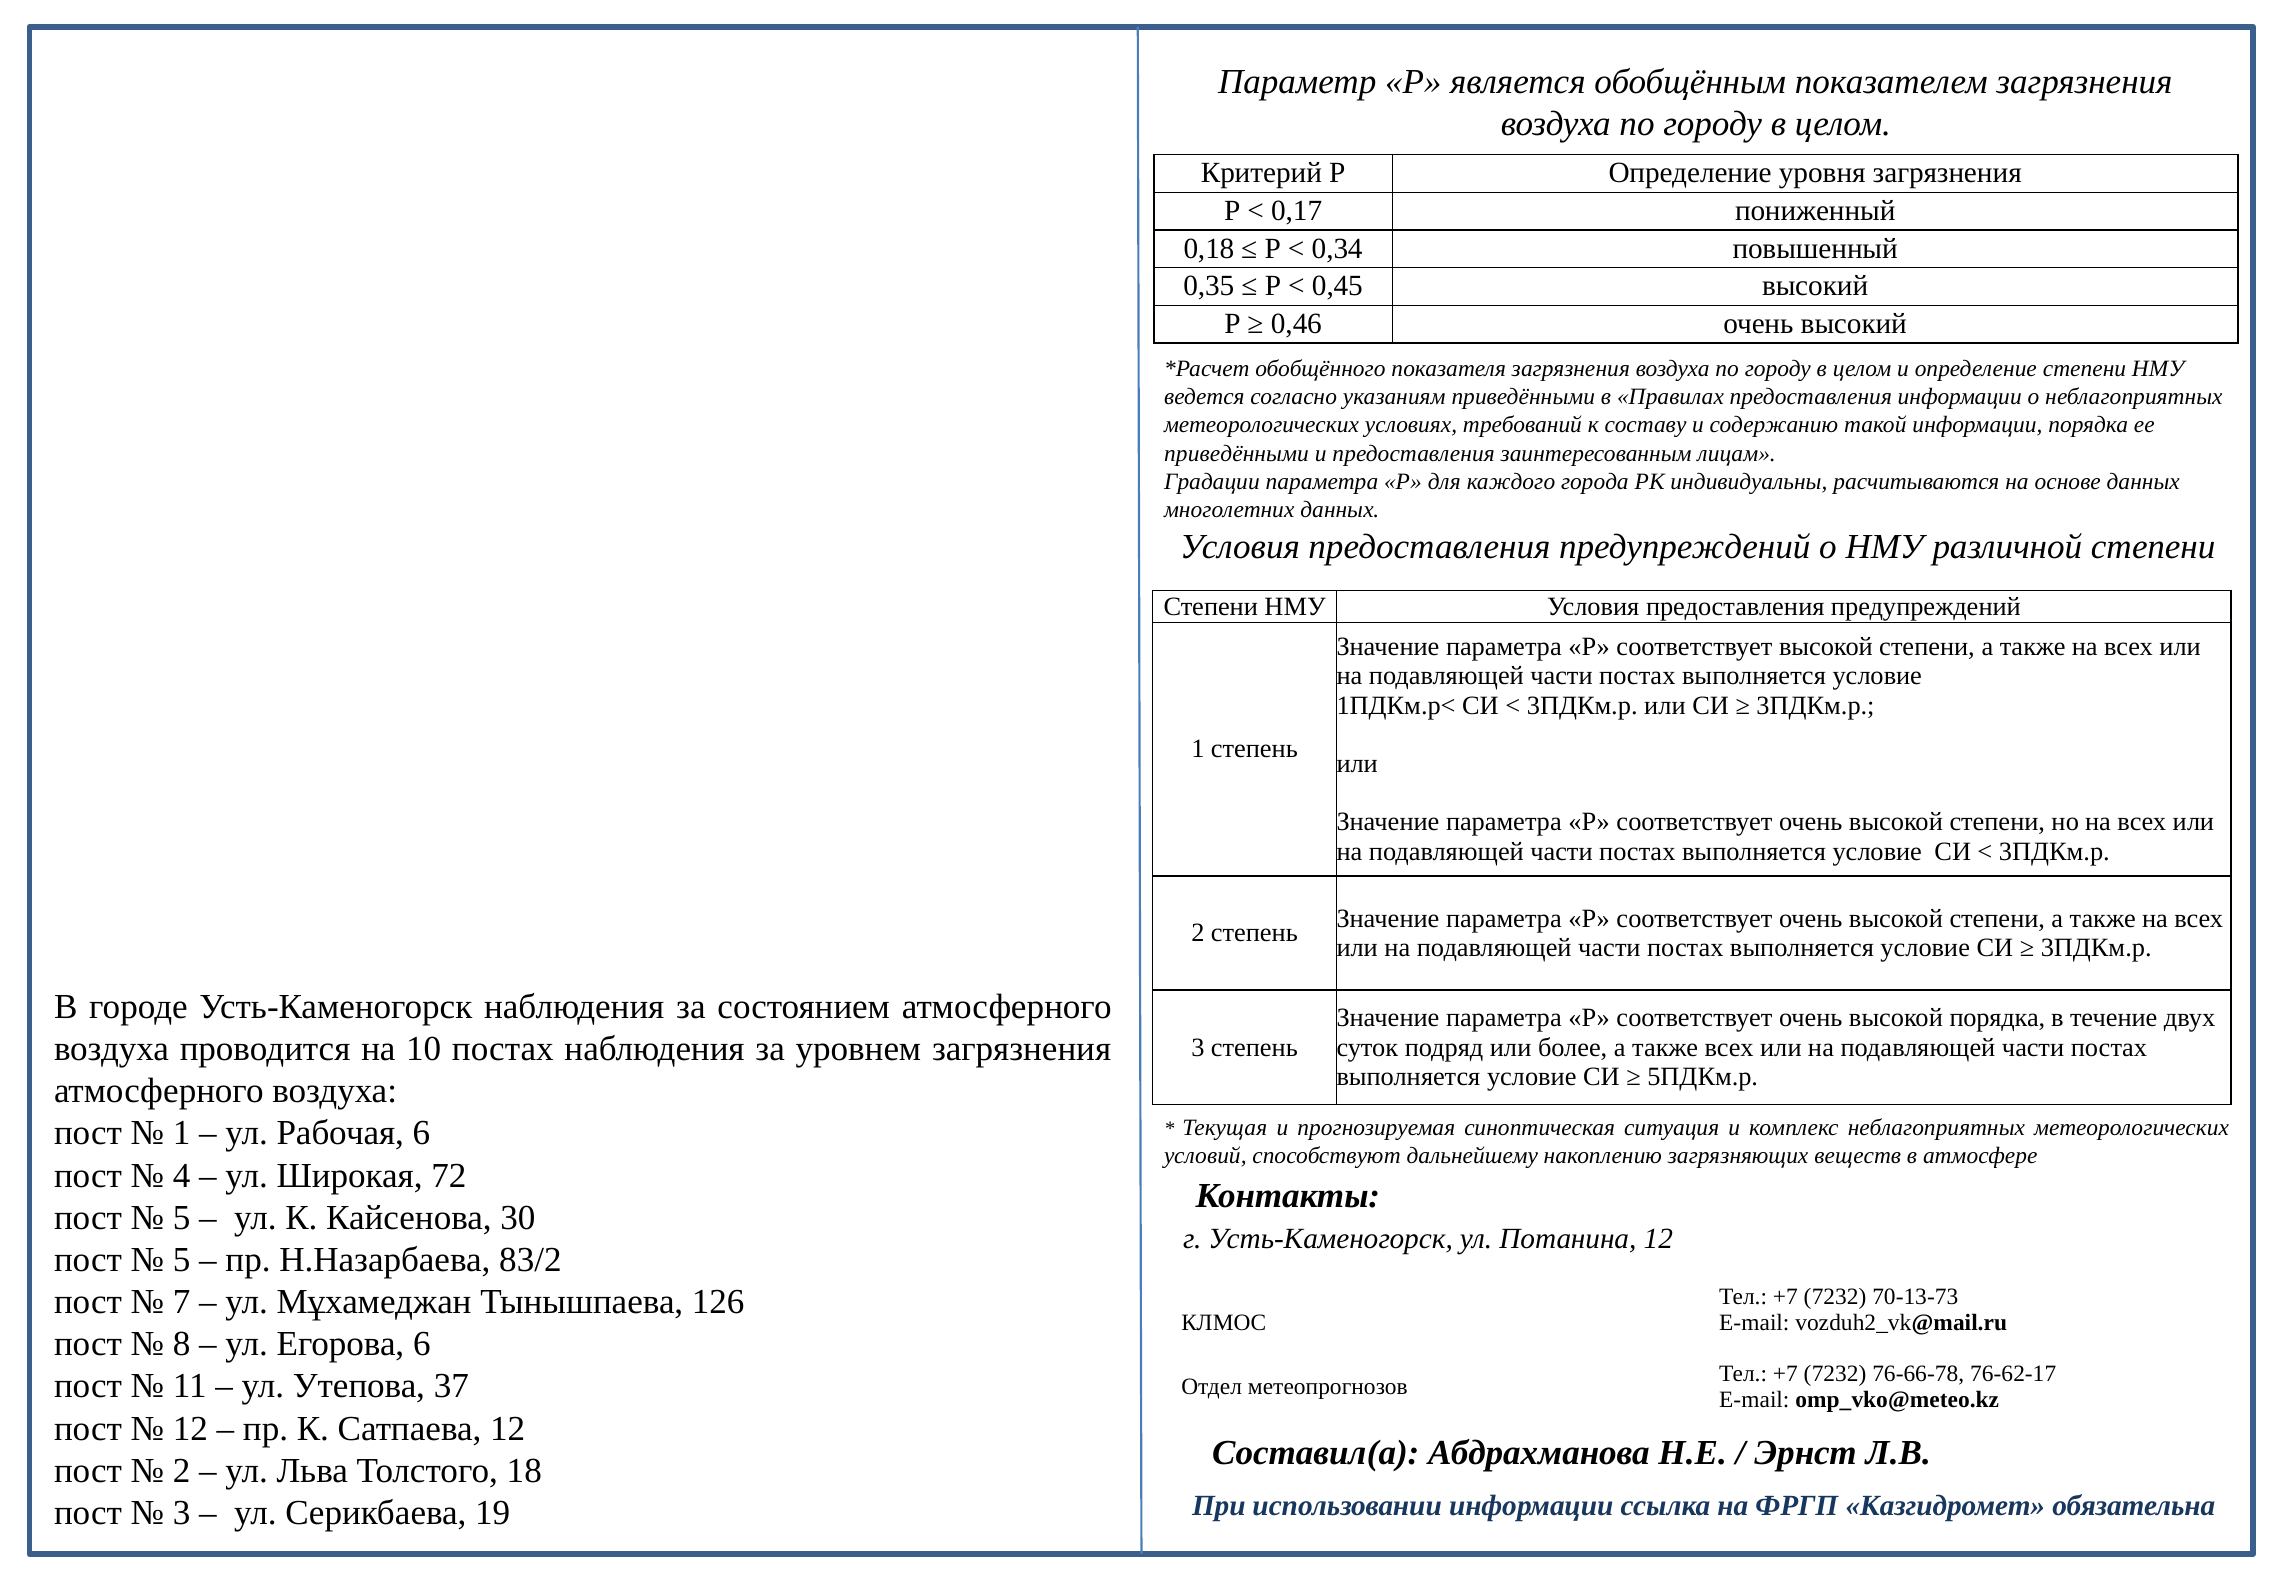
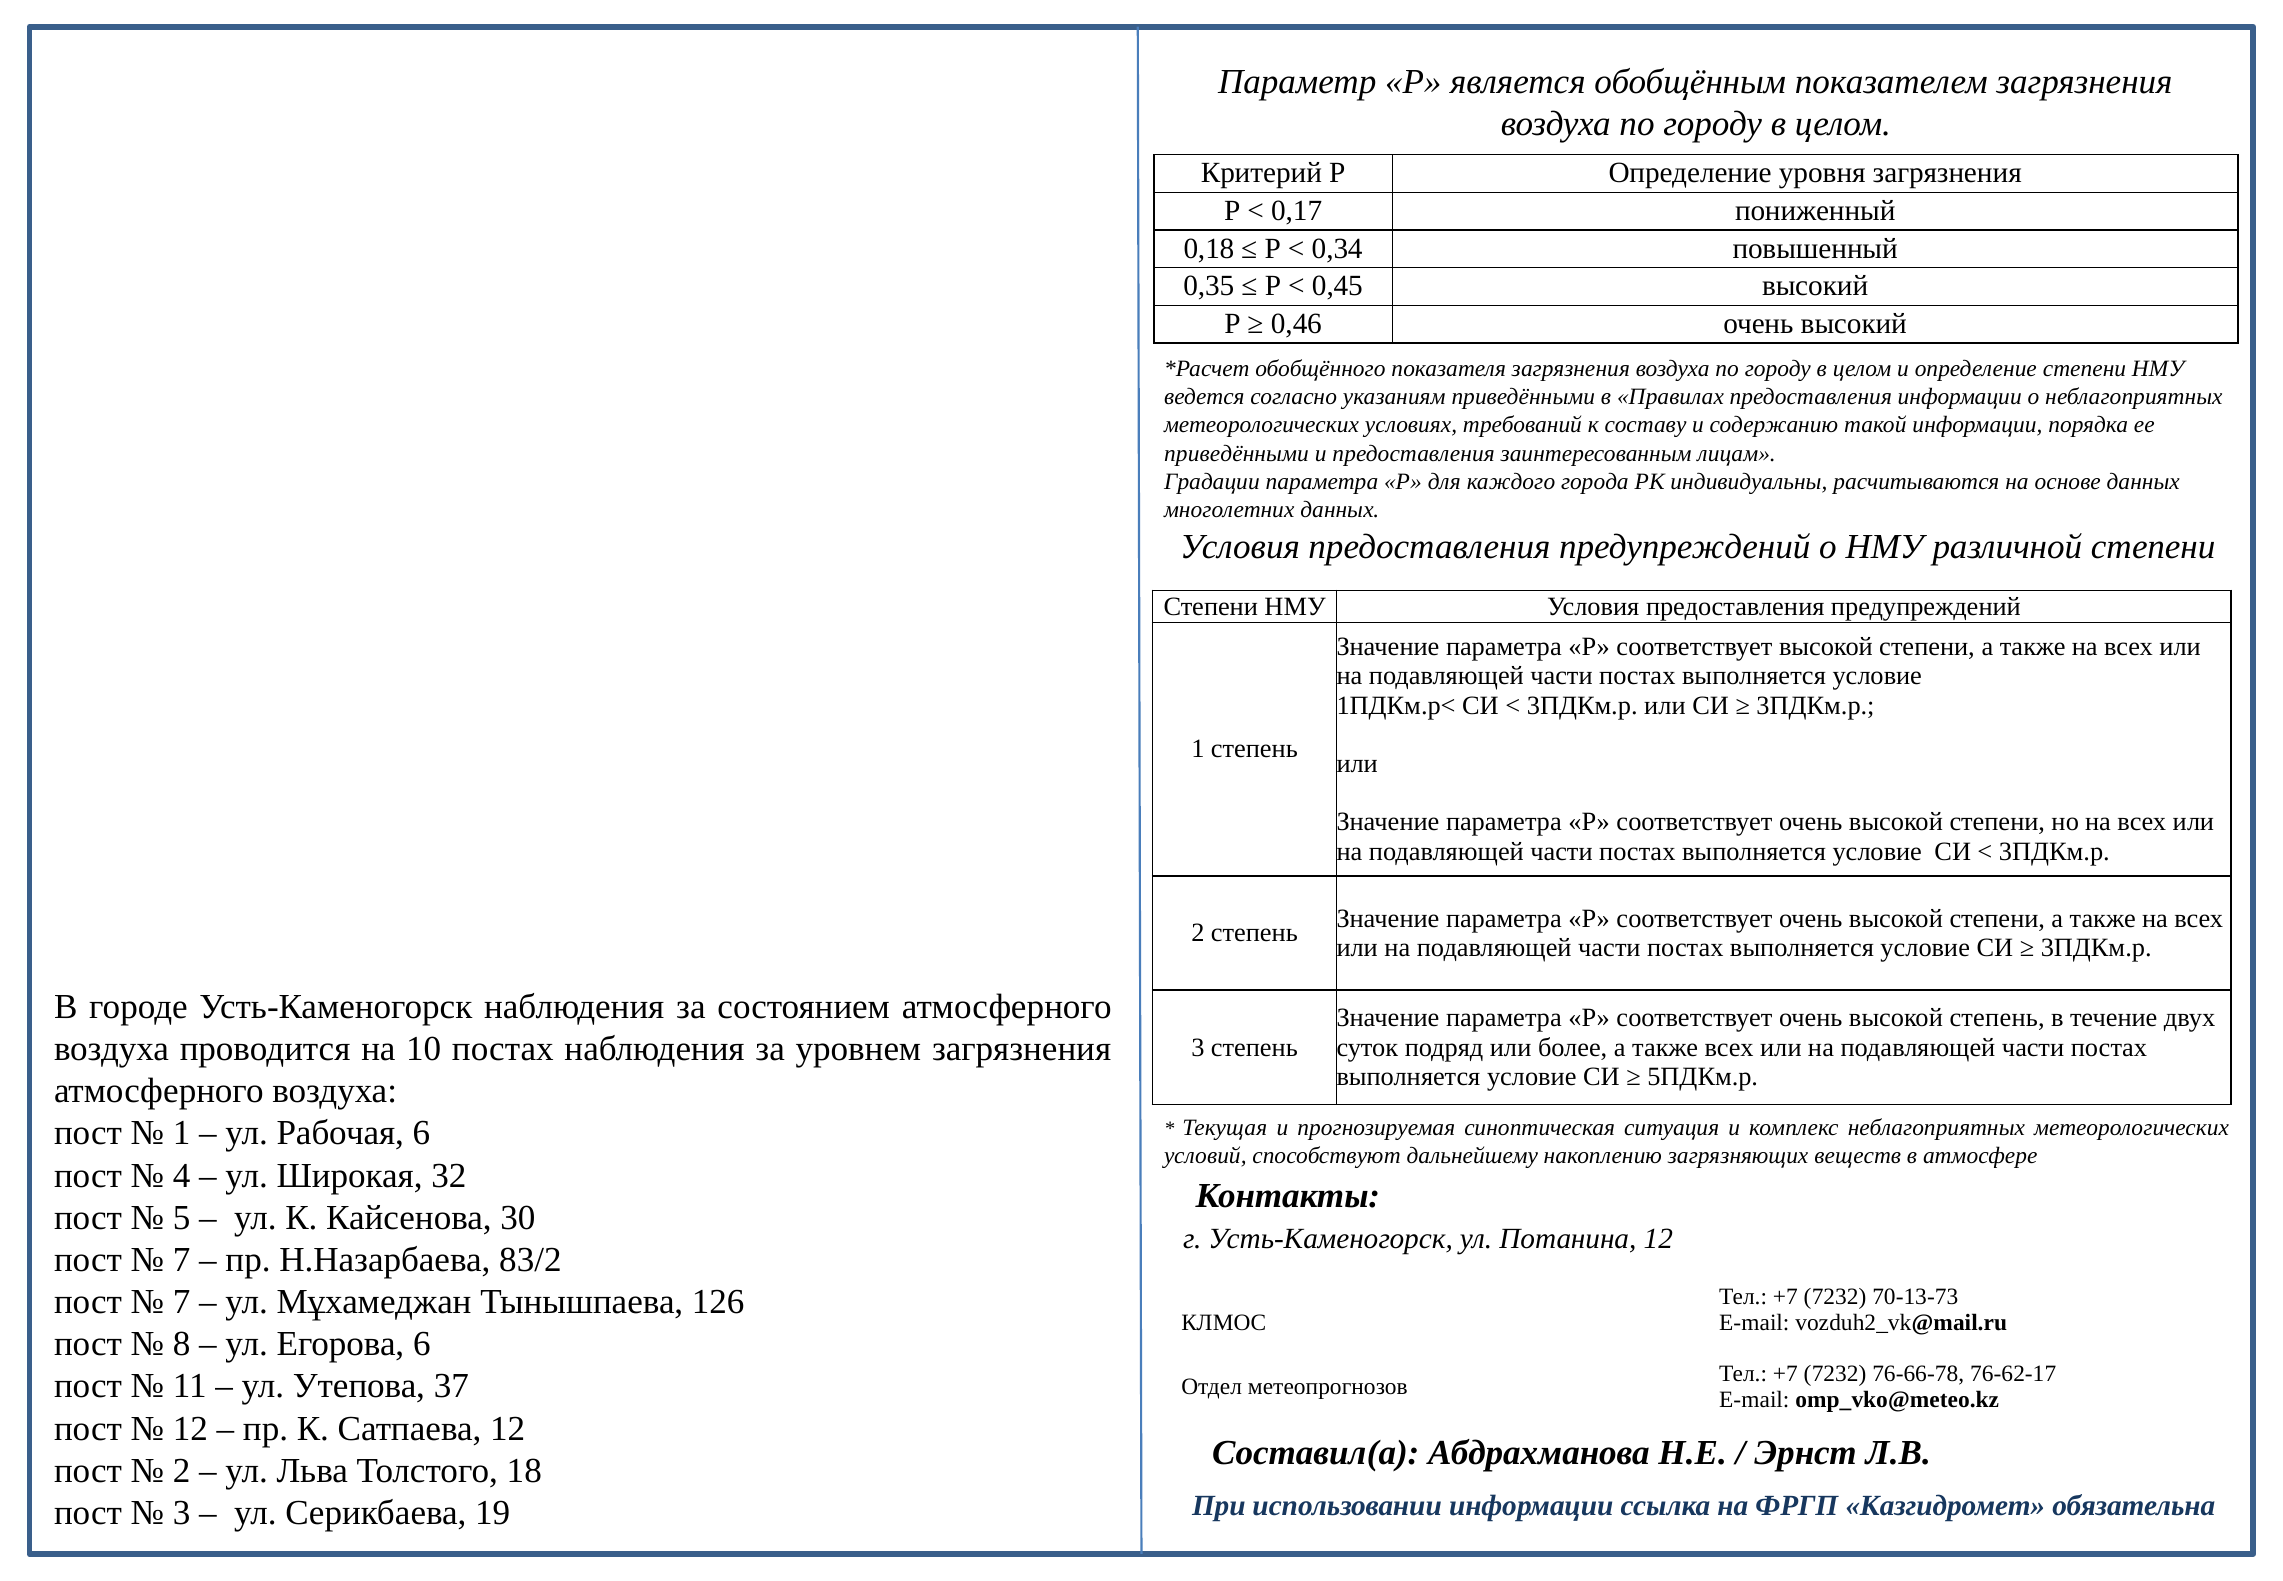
высокой порядка: порядка -> степень (1997, 1018)
72: 72 -> 32 (449, 1175)
5: 5 -> 7 (182, 1259)
